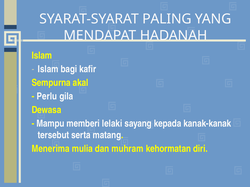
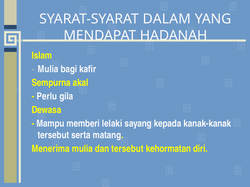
PALING: PALING -> DALAM (167, 19)
Islam: Islam -> Mulia (48, 69)
dan muhram: muhram -> tersebut (127, 149)
